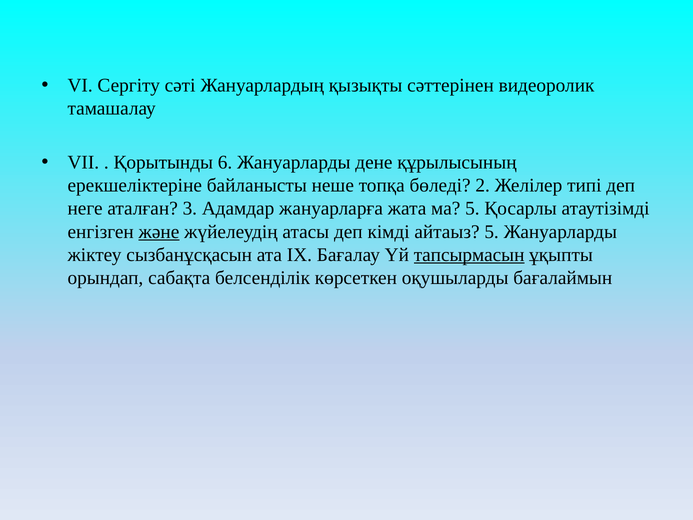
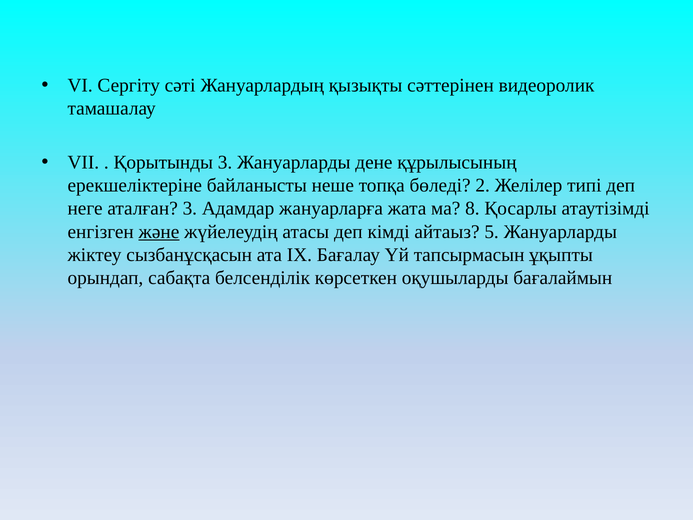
Қорытынды 6: 6 -> 3 (225, 162)
ма 5: 5 -> 8 (472, 208)
тапсырмасын underline: present -> none (469, 255)
